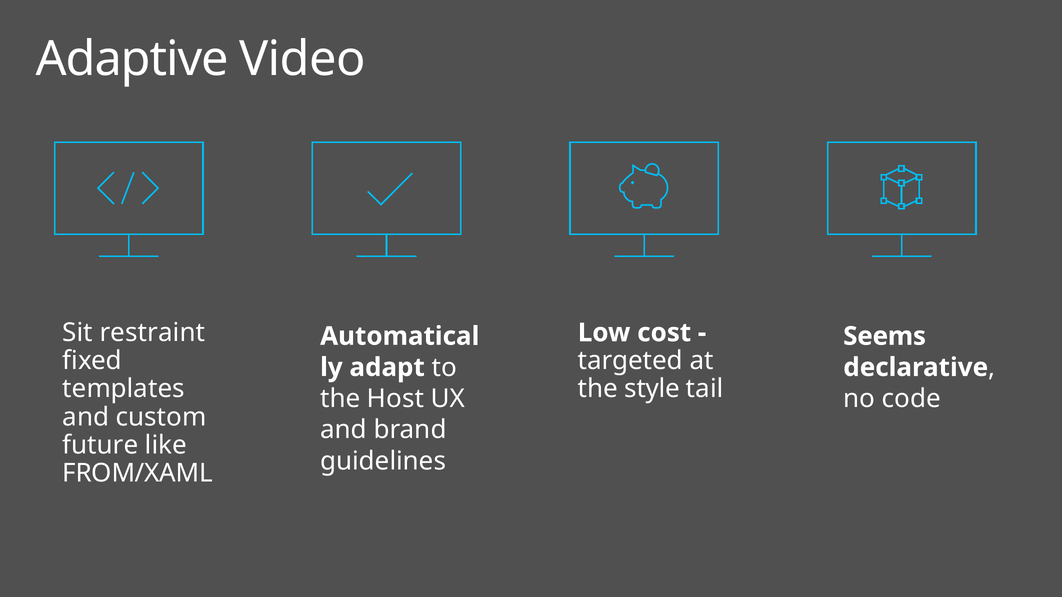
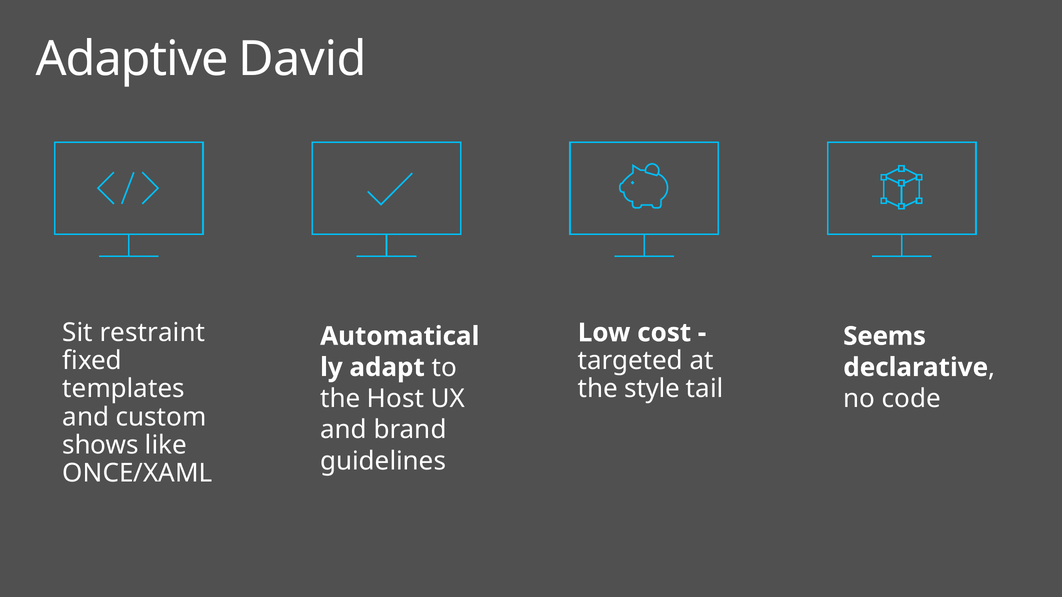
Video: Video -> David (303, 59)
future: future -> shows (100, 445)
FROM/XAML: FROM/XAML -> ONCE/XAML (137, 473)
